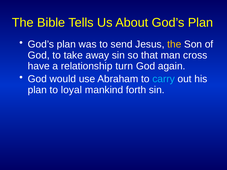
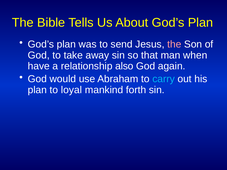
the colour: yellow -> pink (174, 44)
cross: cross -> when (195, 55)
turn: turn -> also (124, 66)
